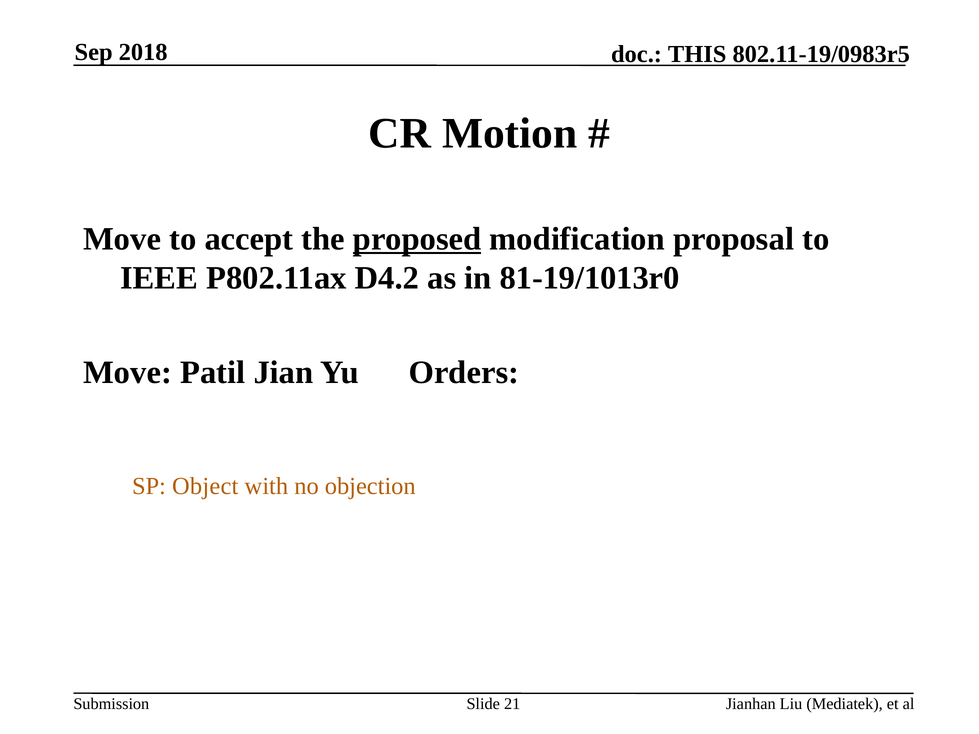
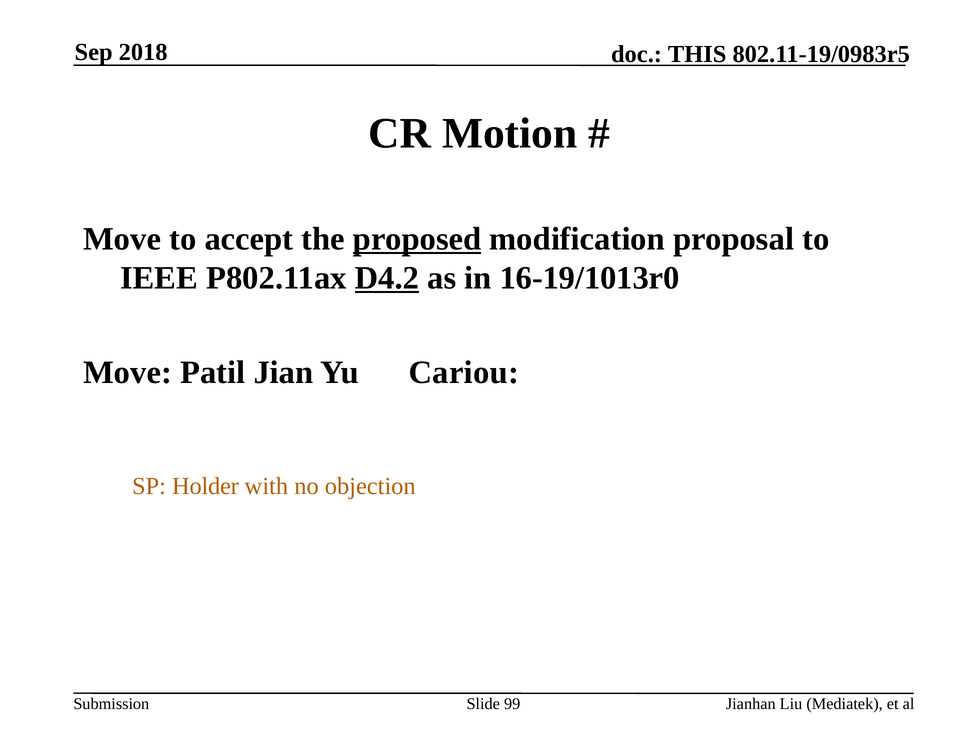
D4.2 underline: none -> present (387, 278)
81-19/1013r0: 81-19/1013r0 -> 16-19/1013r0 (590, 278)
Orders: Orders -> Cariou (464, 373)
Object: Object -> Holder (205, 486)
21: 21 -> 99 (512, 704)
